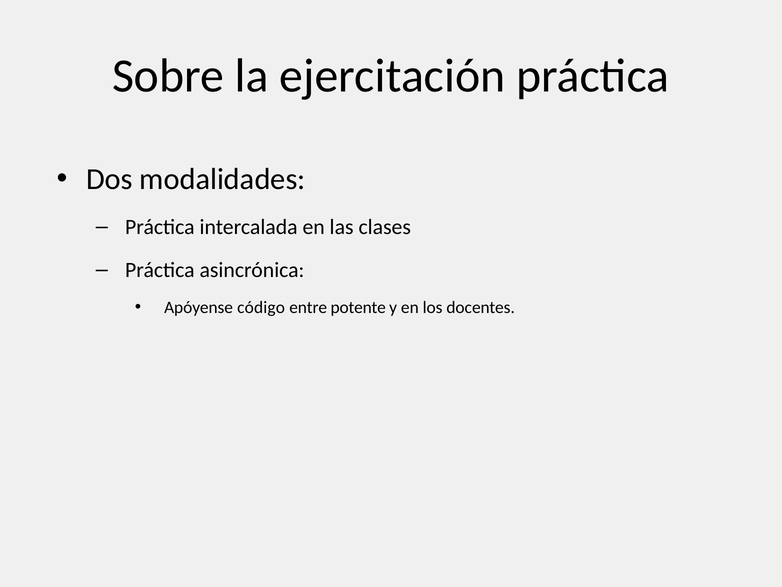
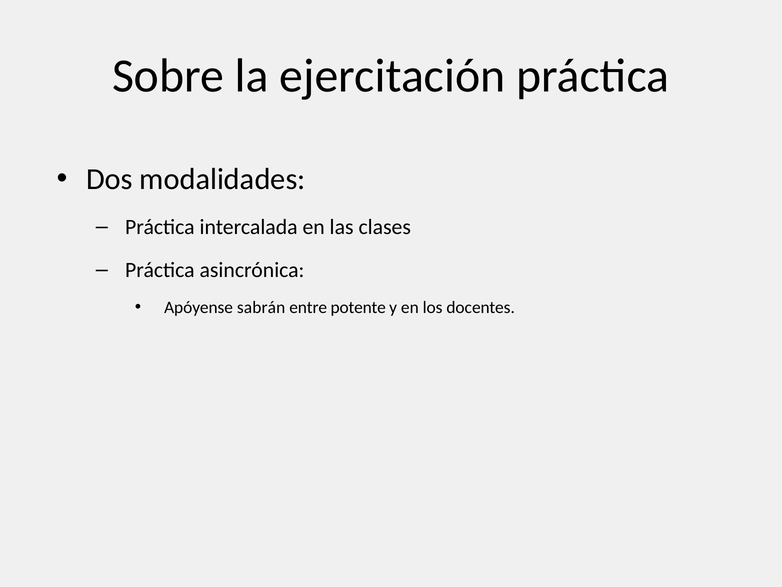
código: código -> sabrán (261, 307)
